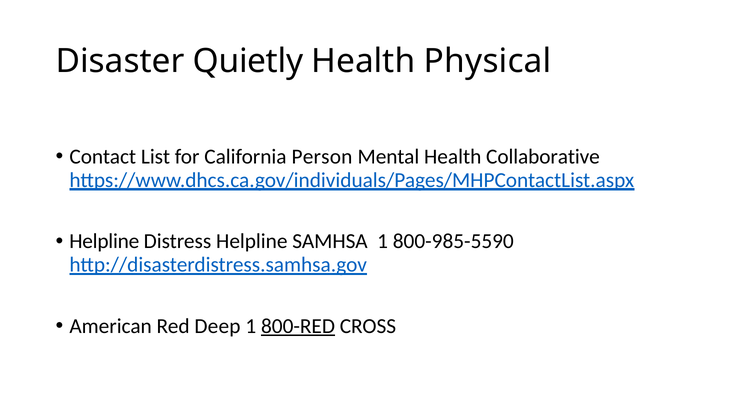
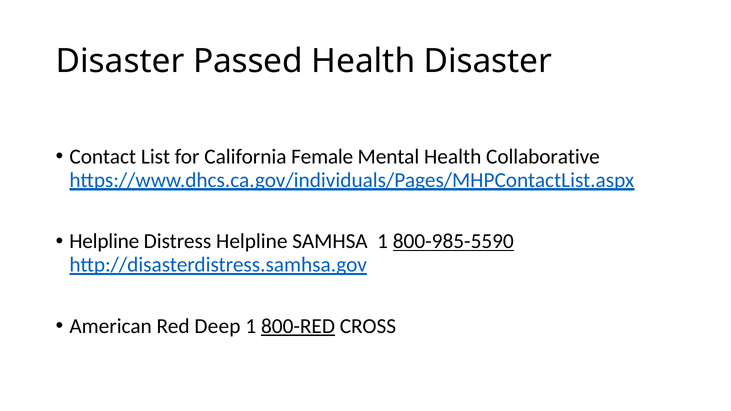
Quietly: Quietly -> Passed (248, 61)
Health Physical: Physical -> Disaster (488, 61)
Person: Person -> Female (322, 157)
800-985-5590 underline: none -> present (453, 242)
